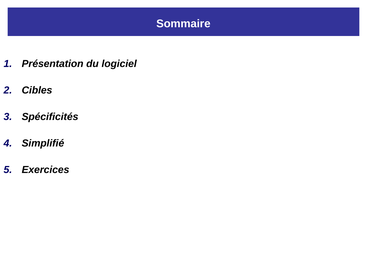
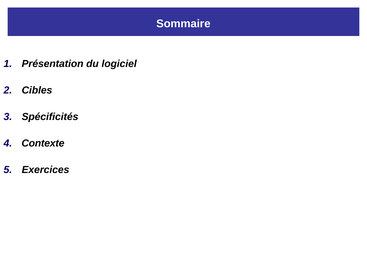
Simplifié: Simplifié -> Contexte (43, 143)
